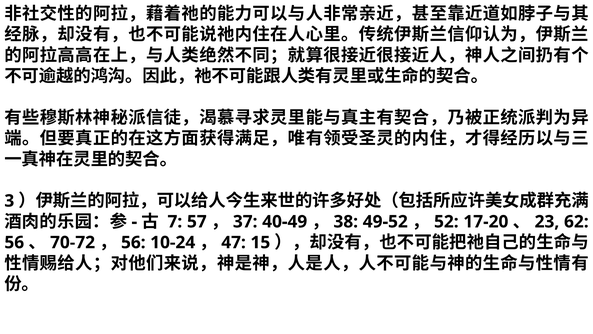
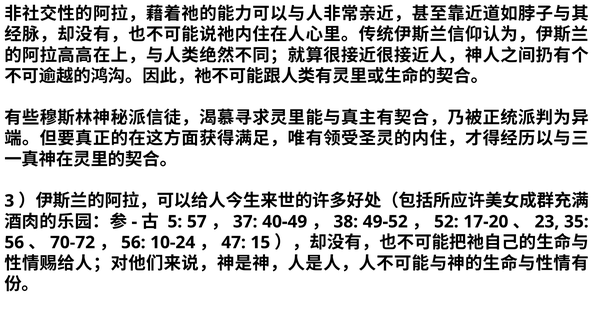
7: 7 -> 5 (175, 221)
62: 62 -> 35 (576, 221)
